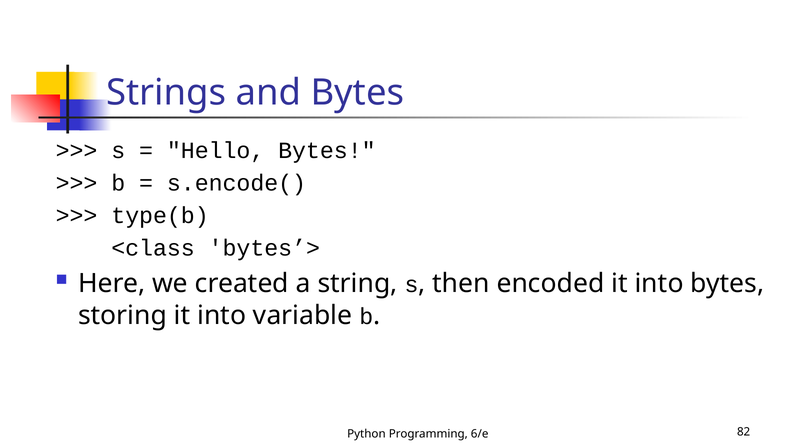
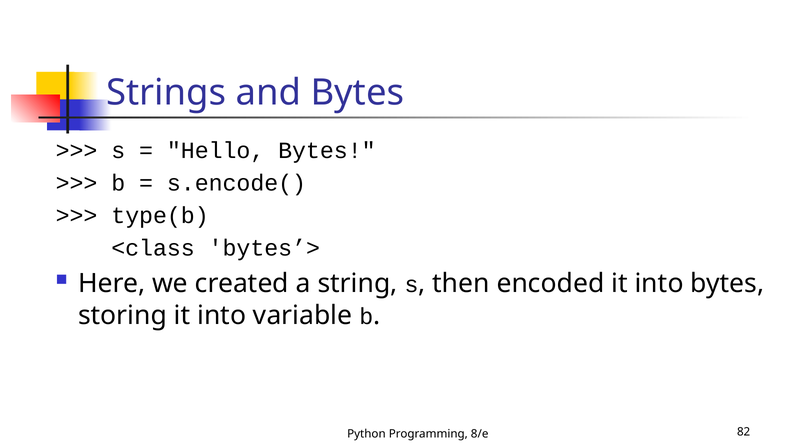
6/e: 6/e -> 8/e (480, 434)
